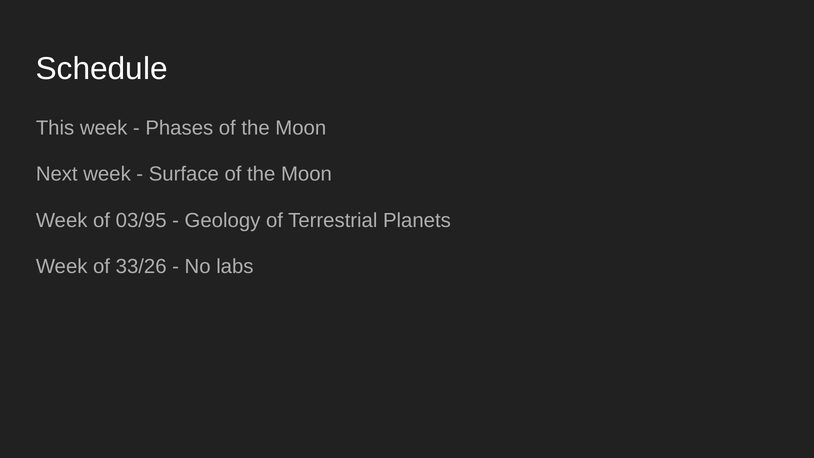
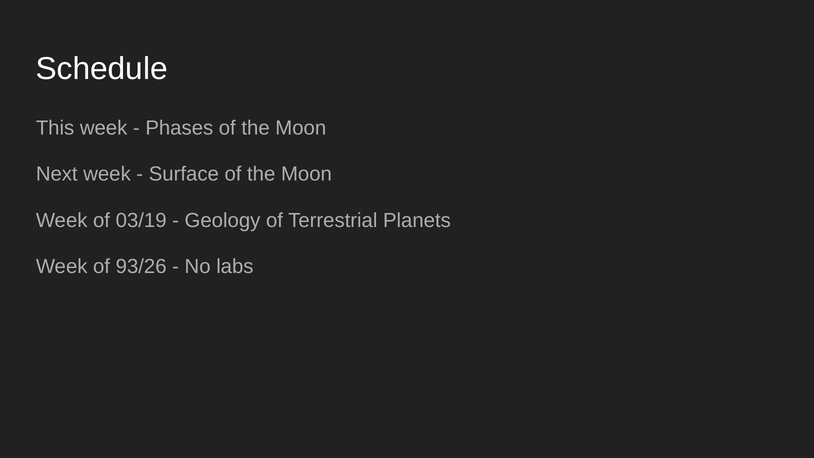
03/95: 03/95 -> 03/19 (141, 220)
33/26: 33/26 -> 93/26 (141, 266)
